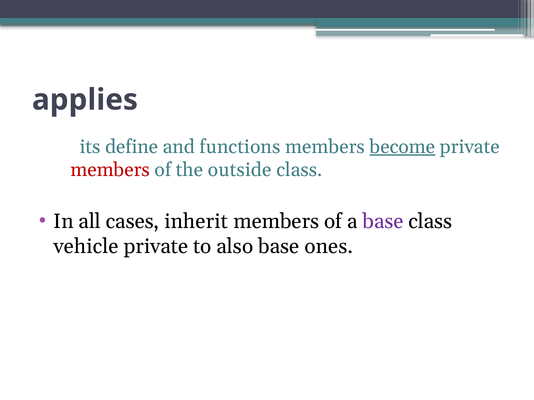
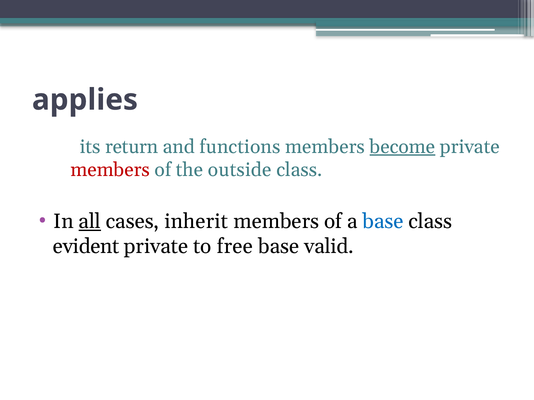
define: define -> return (132, 147)
all underline: none -> present (90, 222)
base colour: purple -> blue (383, 222)
vehicle: vehicle -> evident (86, 247)
also: also -> free (235, 247)
ones: ones -> valid (329, 247)
